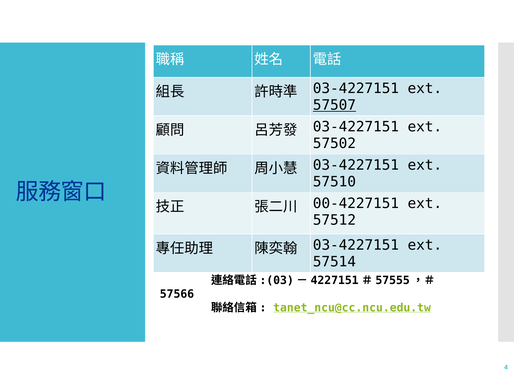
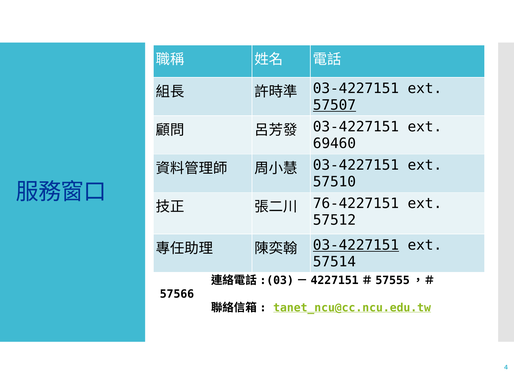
57502: 57502 -> 69460 (334, 144)
00-4227151: 00-4227151 -> 76-4227151 (356, 204)
03-4227151 underline: none -> present (356, 246)
